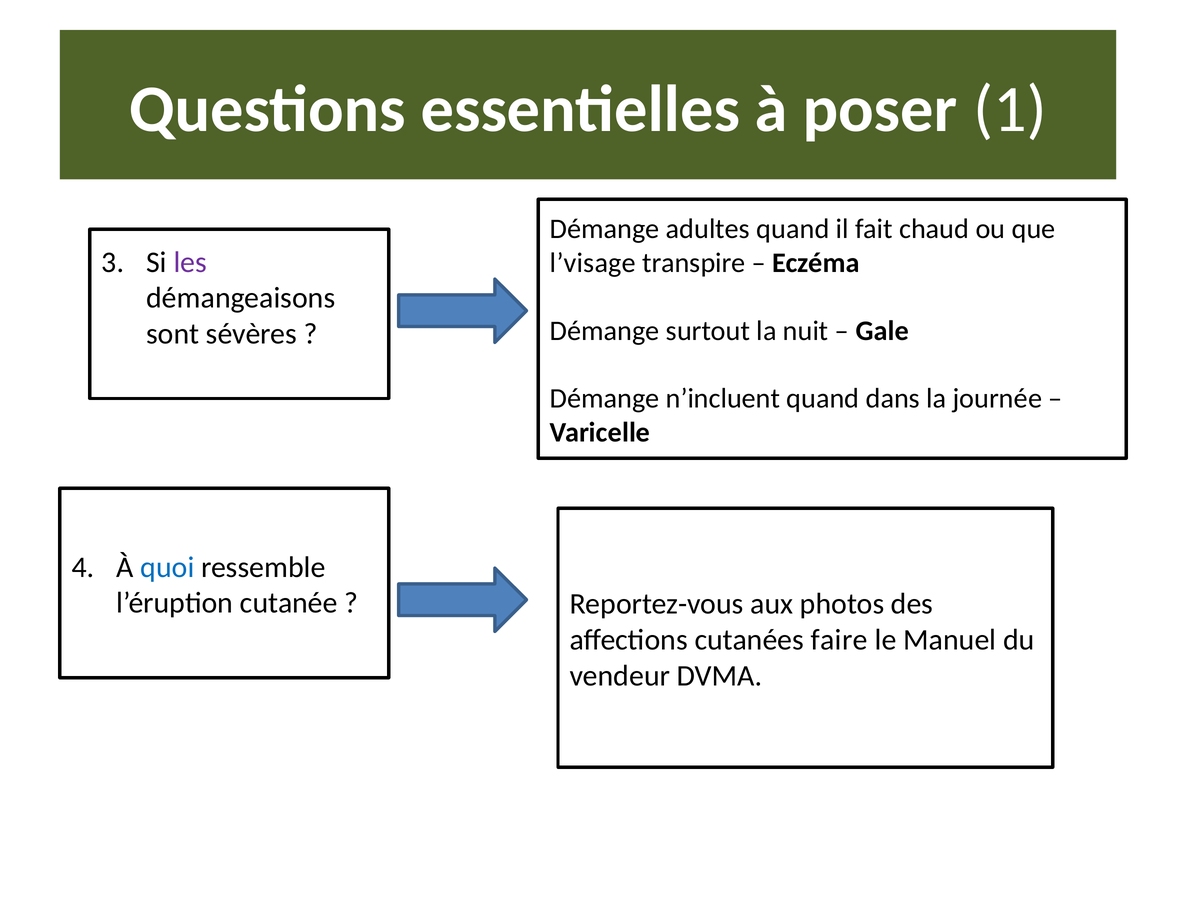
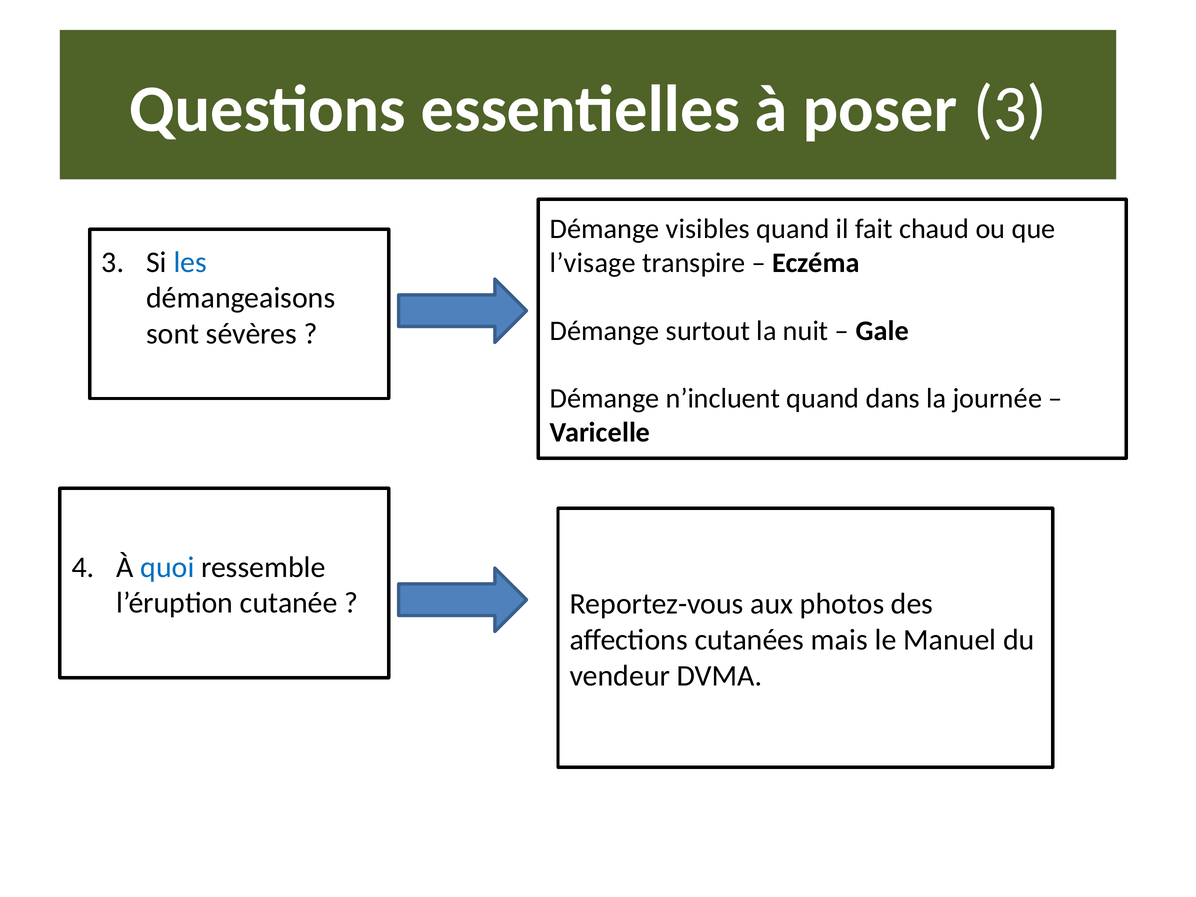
poser 1: 1 -> 3 (1010, 109)
adultes: adultes -> visibles (708, 229)
les colour: purple -> blue (190, 262)
faire: faire -> mais (839, 640)
